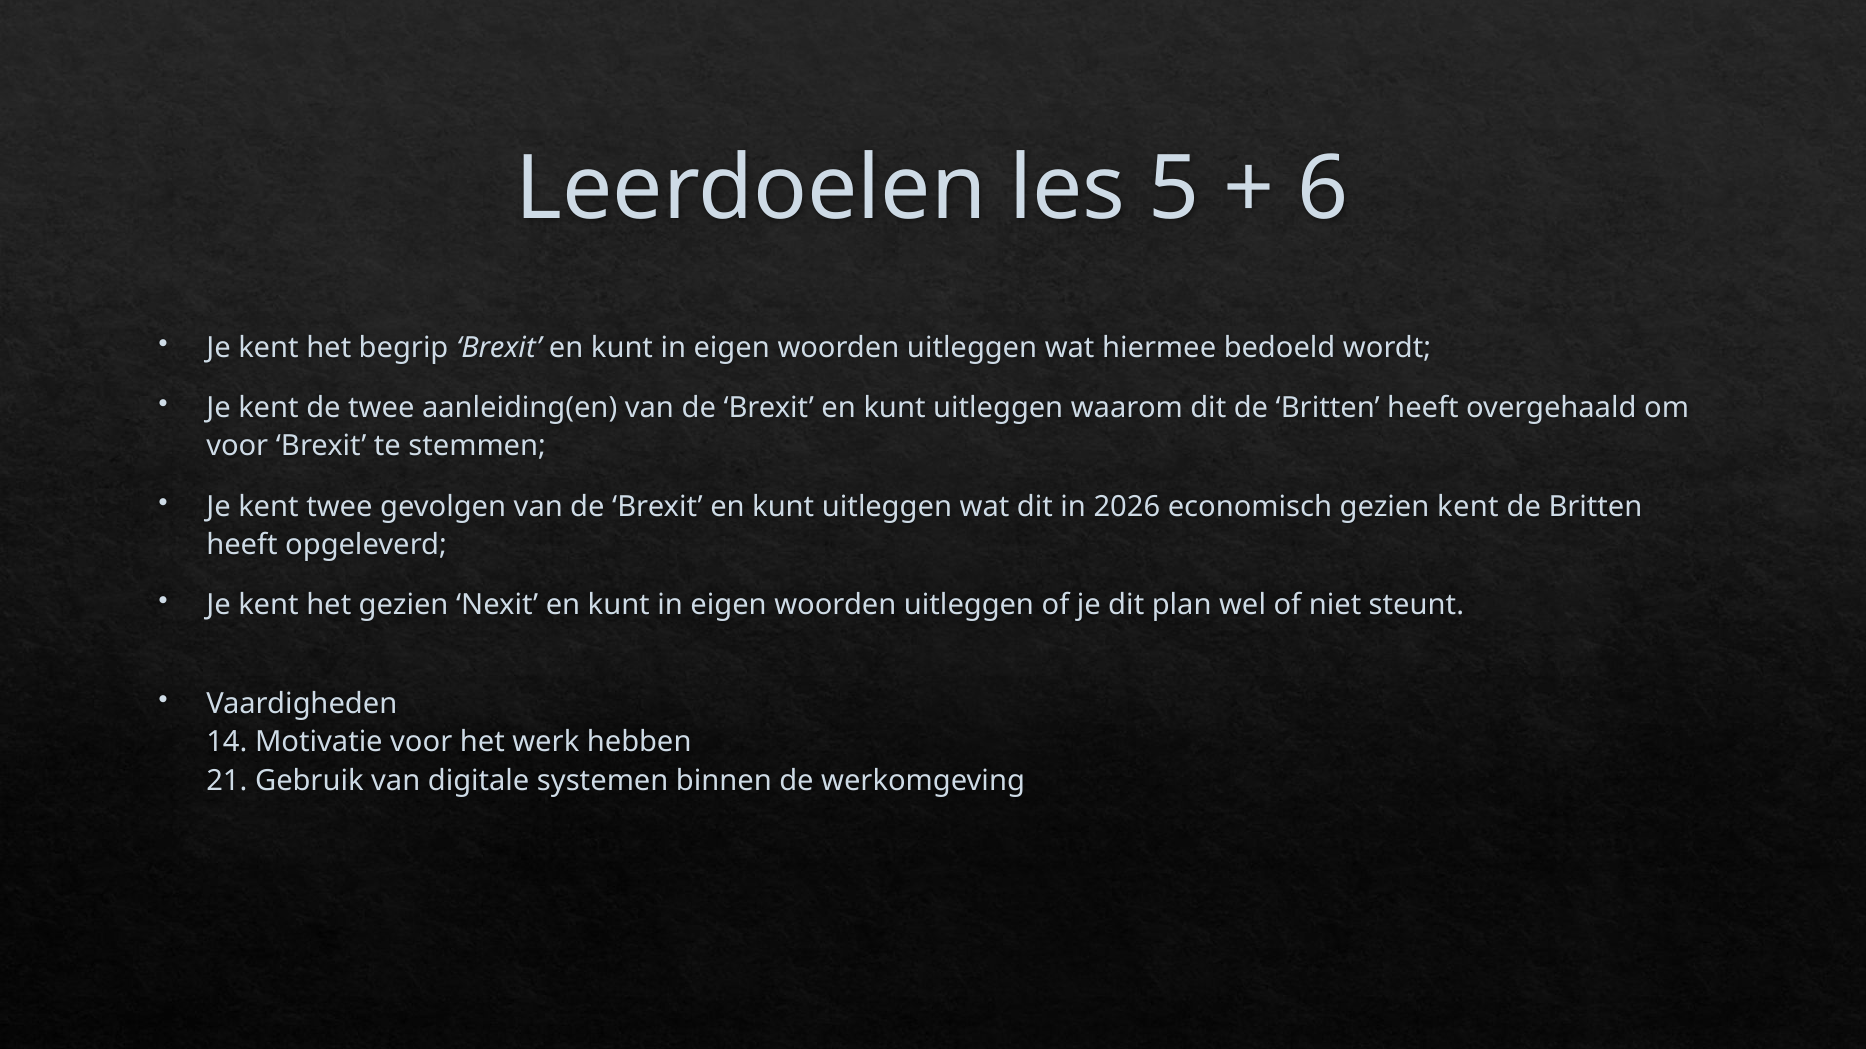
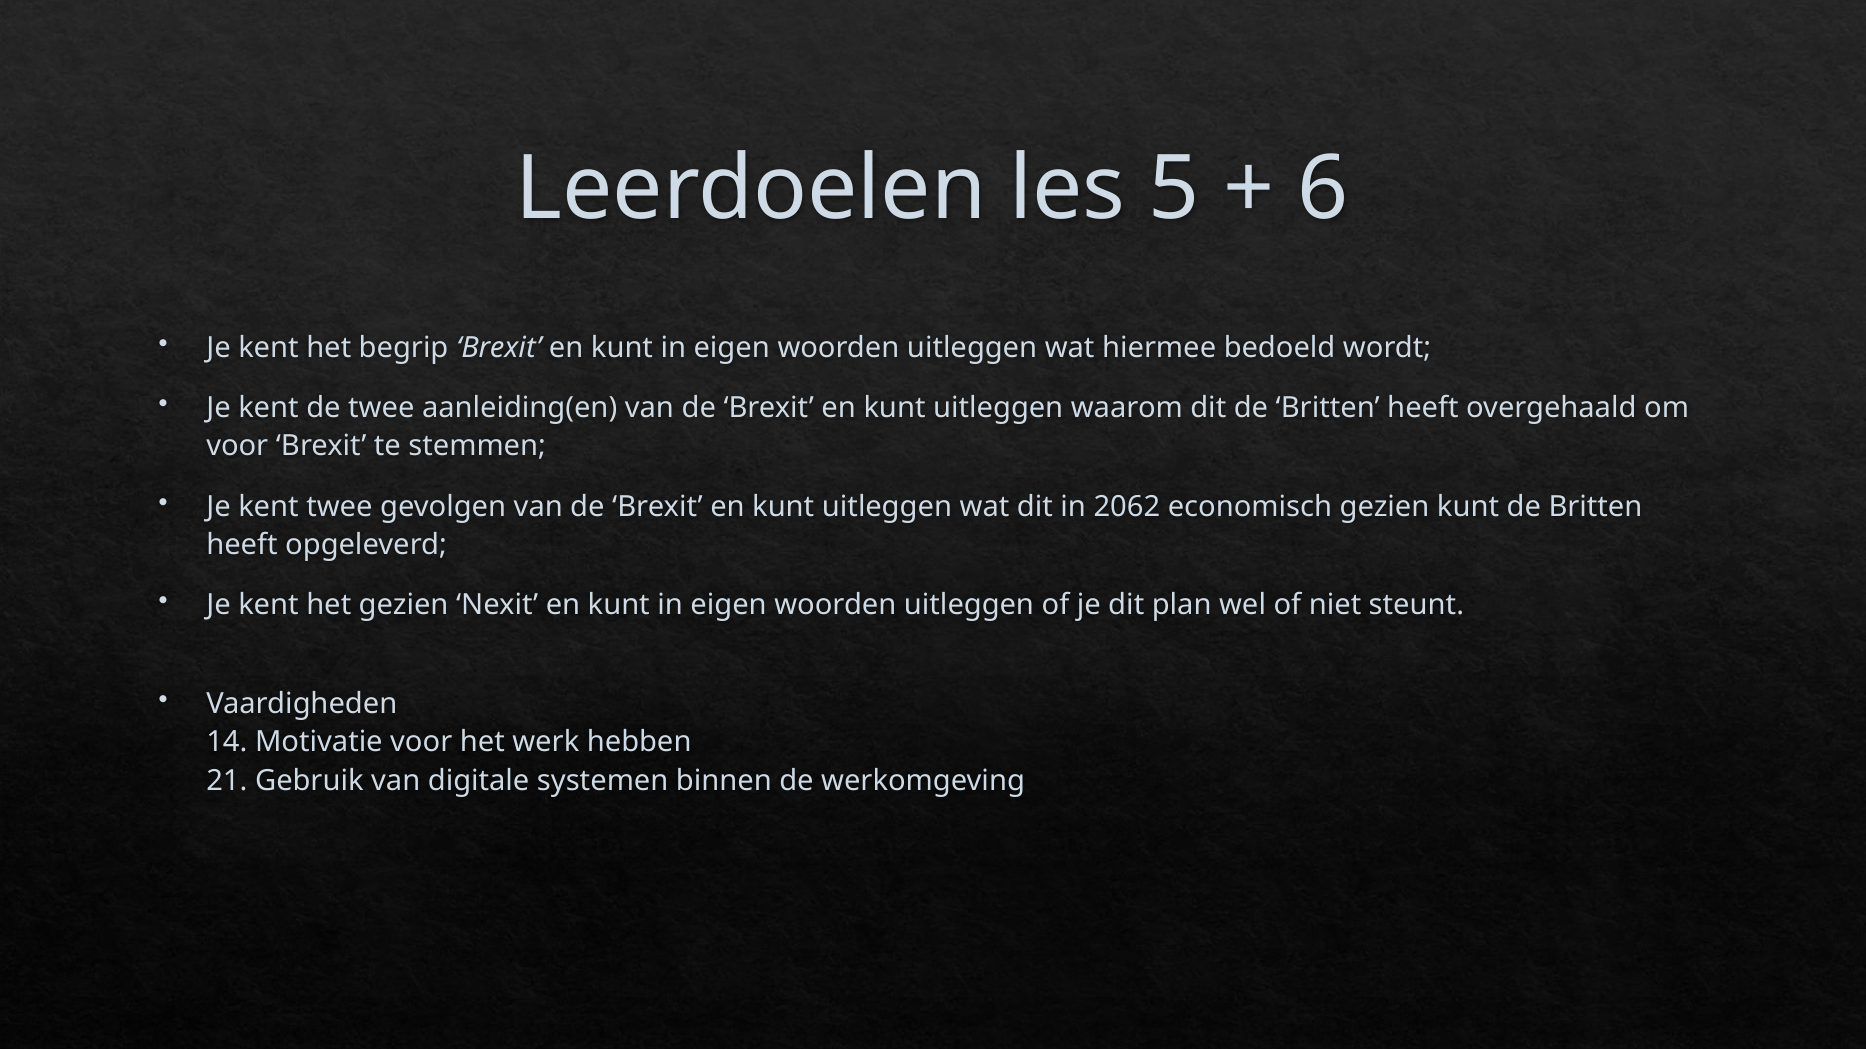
2026: 2026 -> 2062 (1127, 507)
gezien kent: kent -> kunt (1468, 507)
